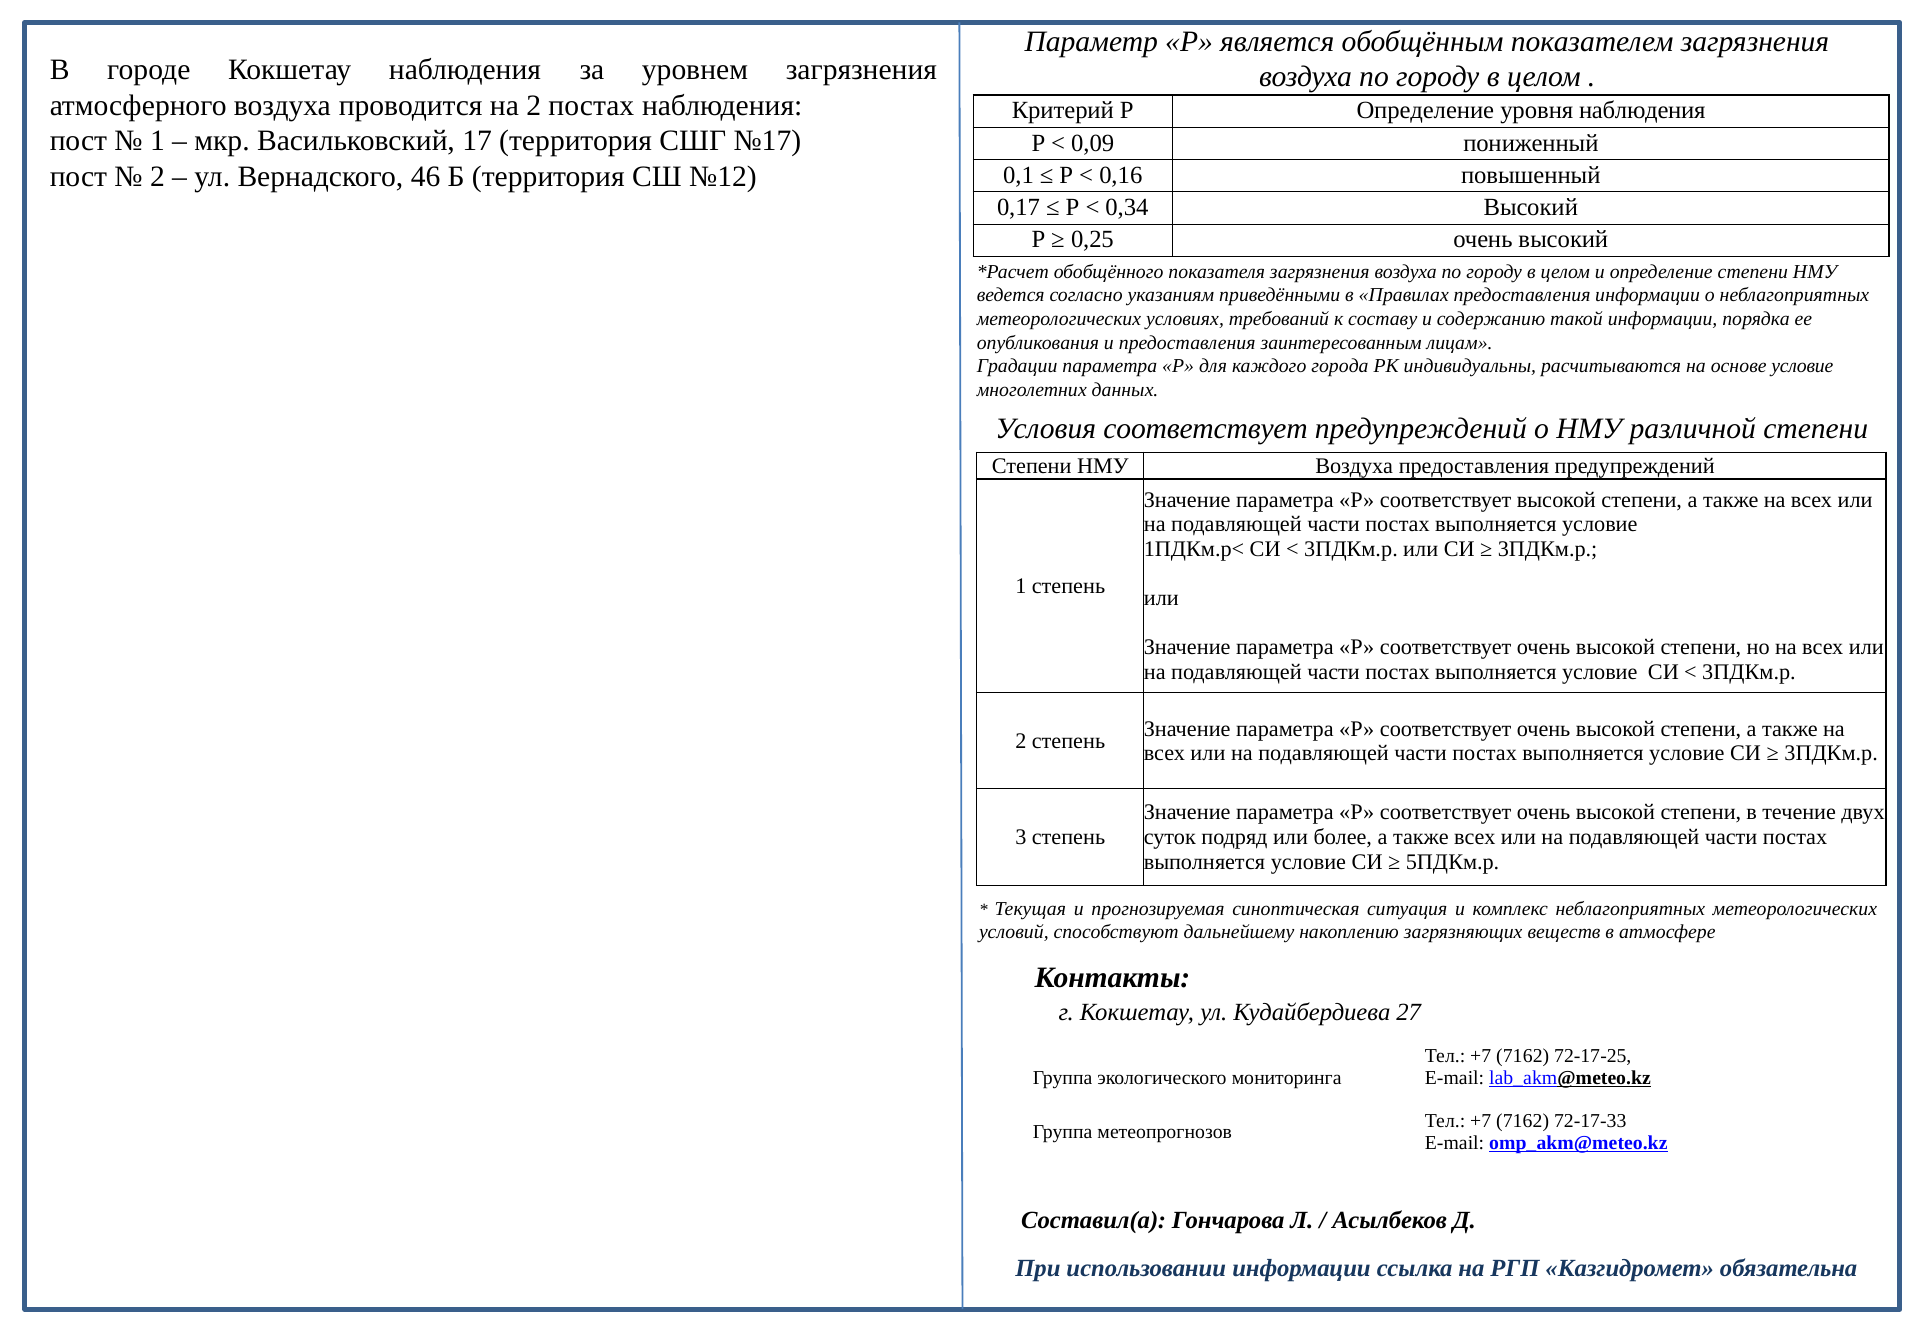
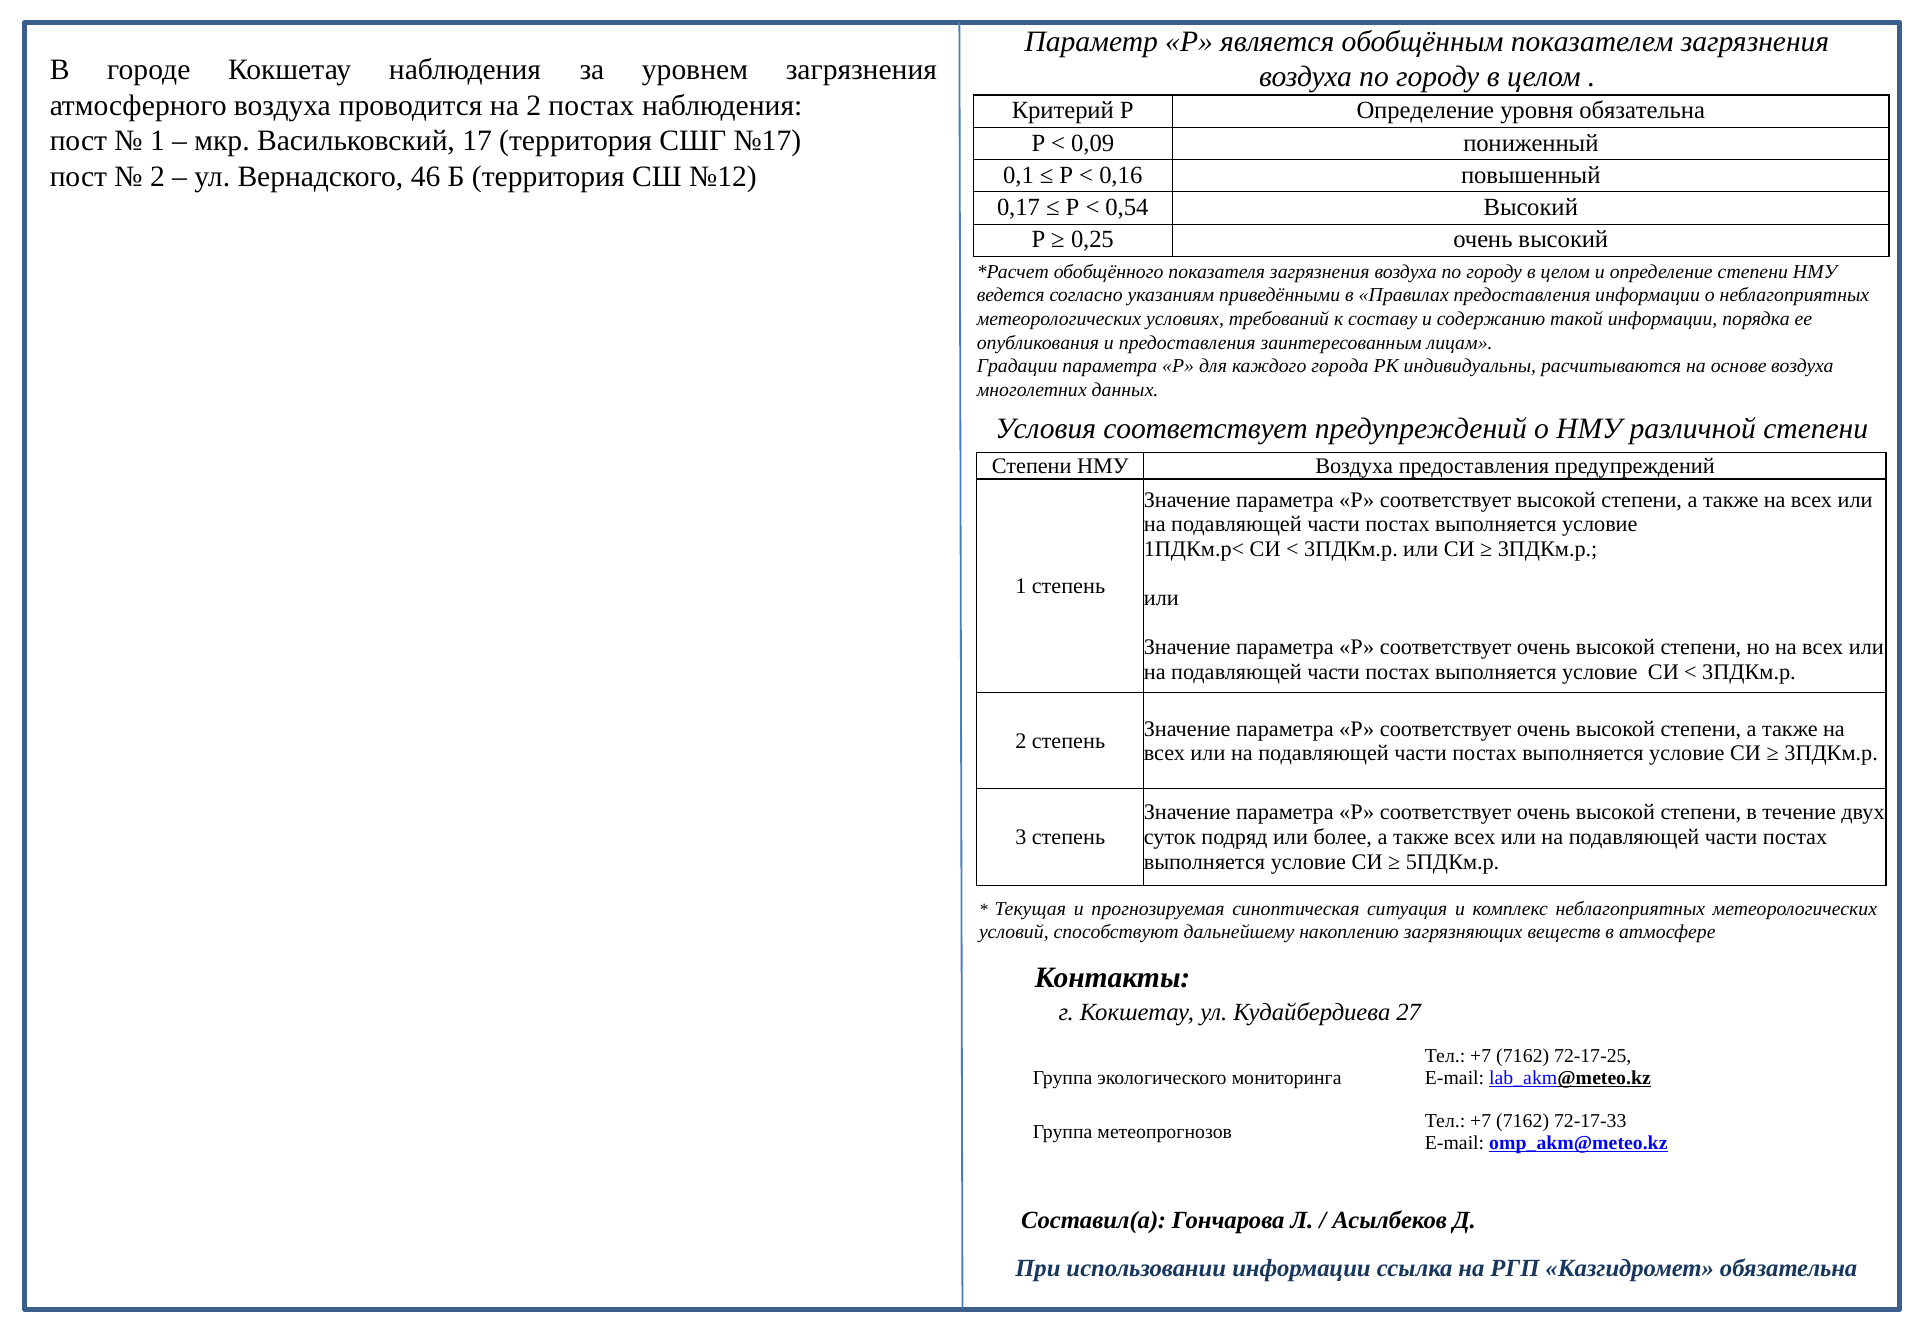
уровня наблюдения: наблюдения -> обязательна (1642, 111)
0,34: 0,34 -> 0,54 (1127, 208)
основе условие: условие -> воздуха (1802, 366)
